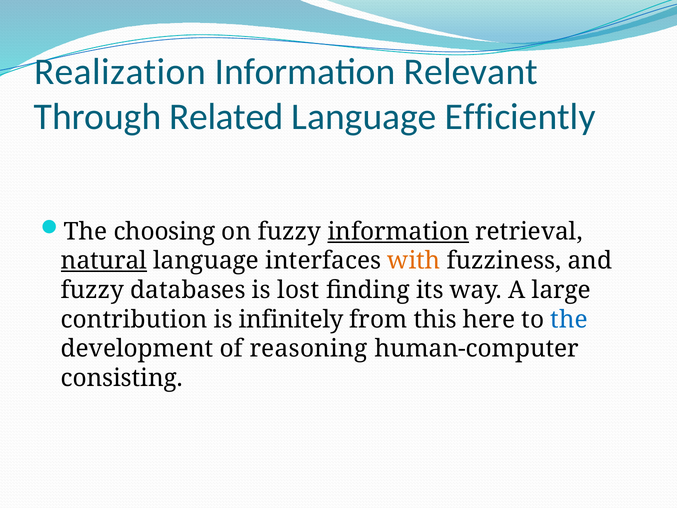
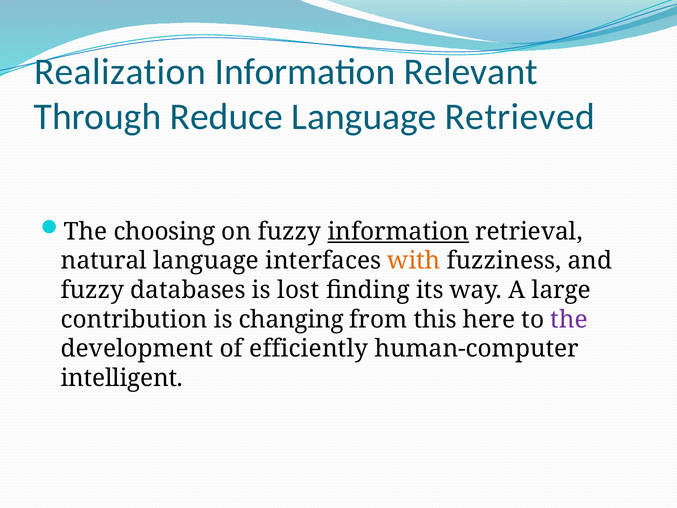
Related: Related -> Reduce (226, 117)
Efficiently: Efficiently -> Retrieved (520, 117)
natural underline: present -> none (104, 261)
infinitely: infinitely -> changing (291, 319)
the colour: blue -> purple (569, 319)
reasoning: reasoning -> efficiently (309, 349)
consisting: consisting -> intelligent (122, 378)
